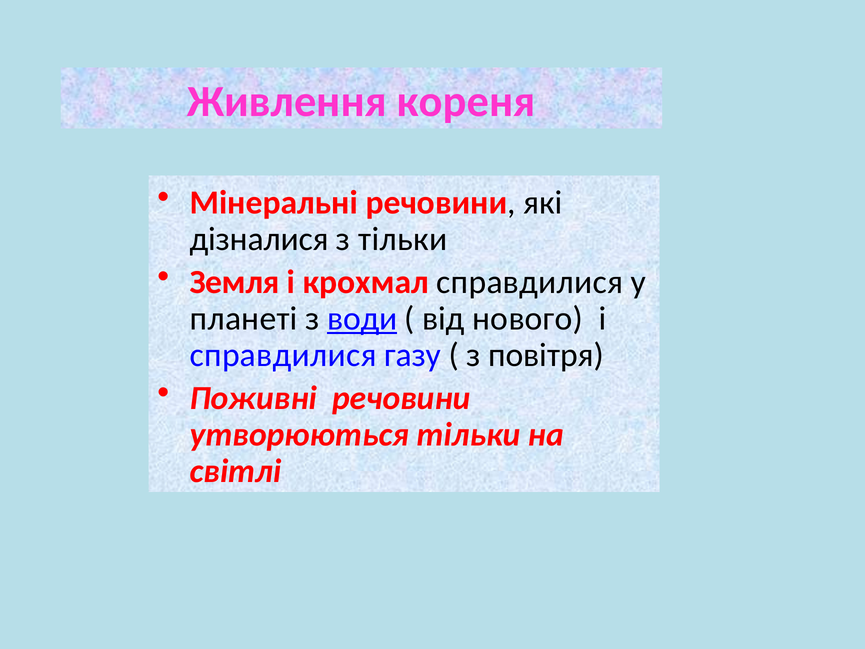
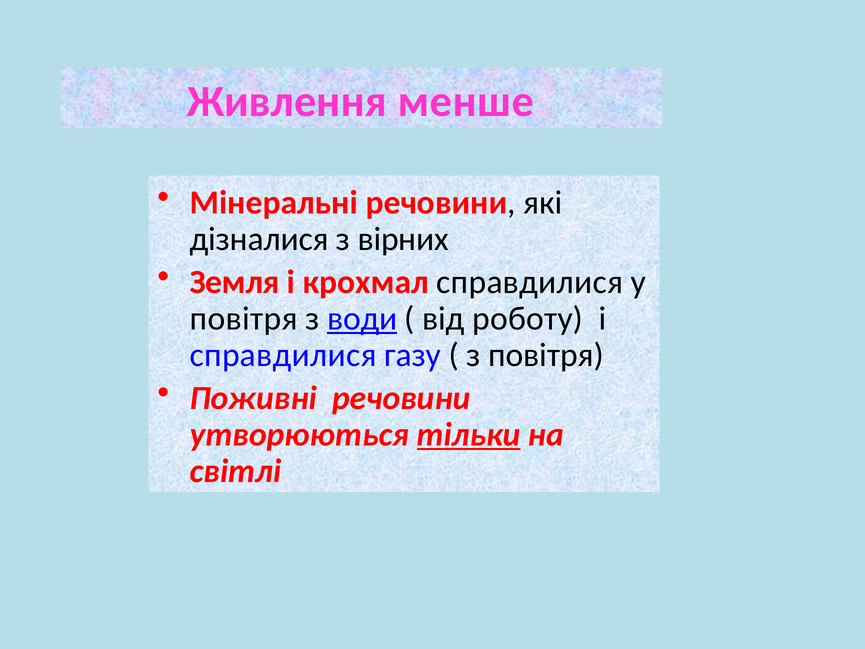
кореня: кореня -> менше (466, 102)
з тільки: тільки -> вірних (403, 239)
планеті: планеті -> повітря (244, 318)
нового: нового -> роботу (528, 318)
тільки underline: none -> present (469, 434)
